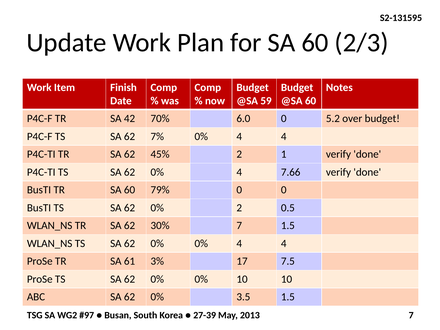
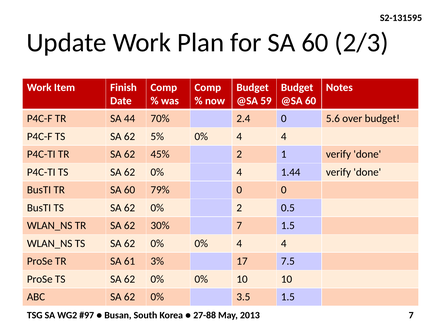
42: 42 -> 44 (130, 119)
6.0: 6.0 -> 2.4 (243, 119)
5.2: 5.2 -> 5.6 (333, 119)
7%: 7% -> 5% (157, 136)
7.66: 7.66 -> 1.44 (291, 172)
27-39: 27-39 -> 27-88 (205, 315)
